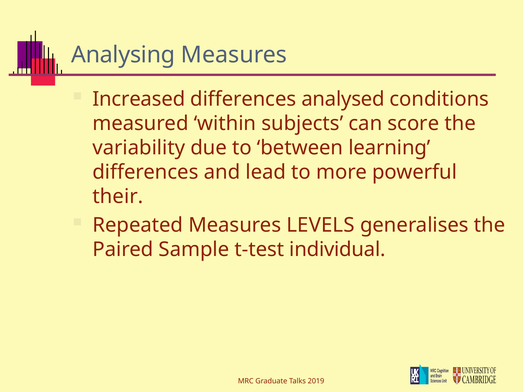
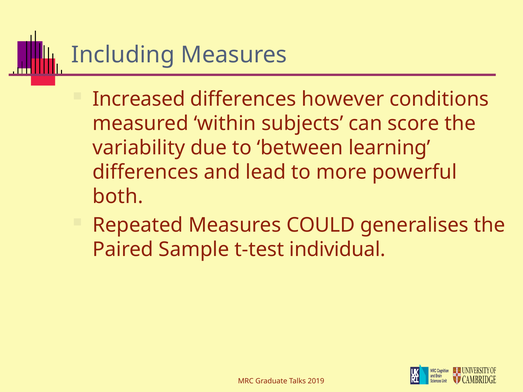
Analysing: Analysing -> Including (123, 55)
analysed: analysed -> however (343, 99)
their: their -> both (118, 197)
LEVELS: LEVELS -> COULD (321, 225)
